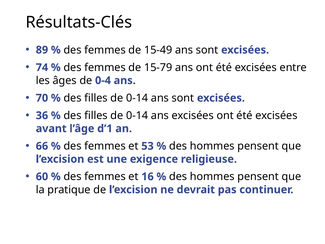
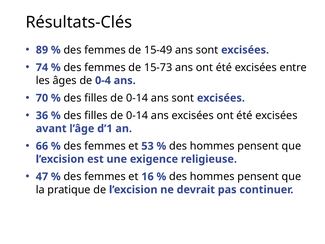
15-79: 15-79 -> 15-73 (158, 67)
60: 60 -> 47 (42, 176)
